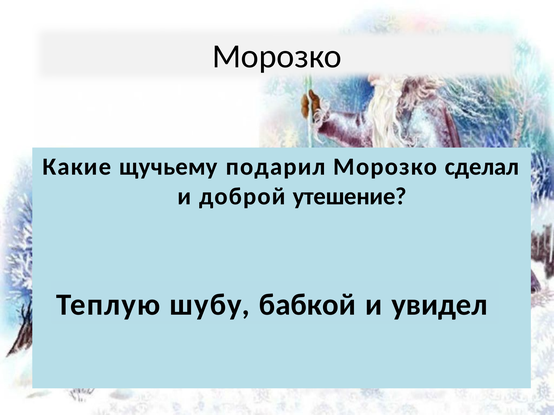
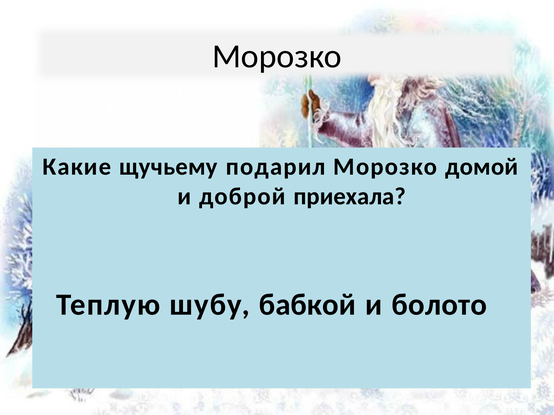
сделал: сделал -> домой (482, 167)
утешение: утешение -> приехала (350, 197)
увидел: увидел -> болото (439, 305)
